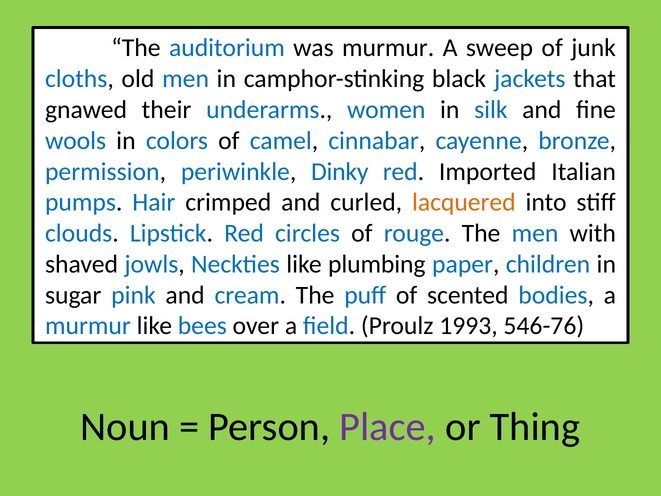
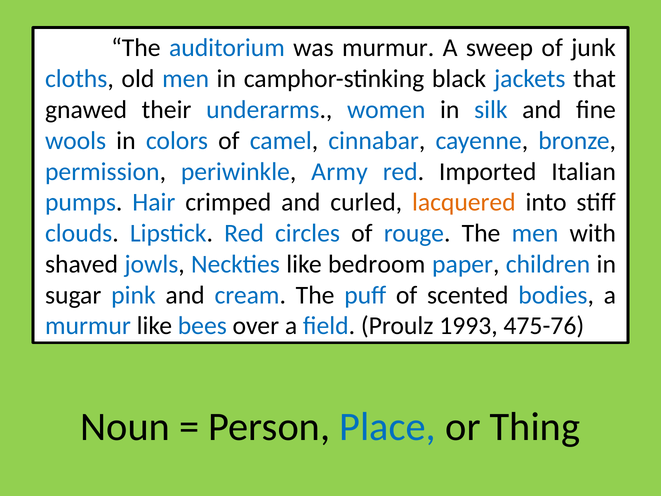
Dinky: Dinky -> Army (340, 171)
plumbing: plumbing -> bedroom (377, 264)
546-76: 546-76 -> 475-76 (544, 326)
Place colour: purple -> blue (388, 427)
